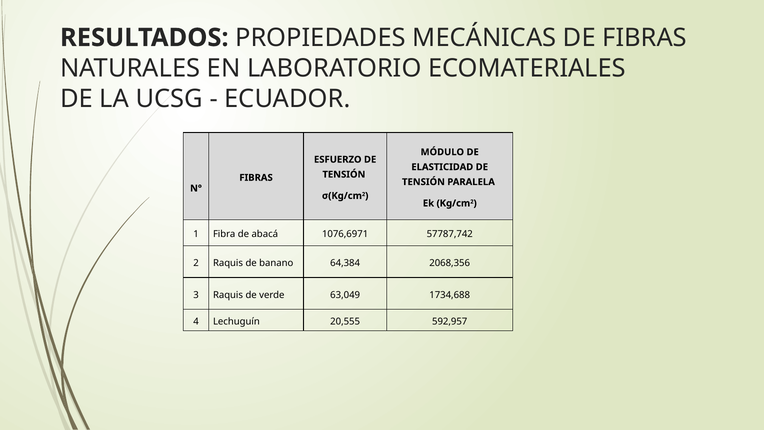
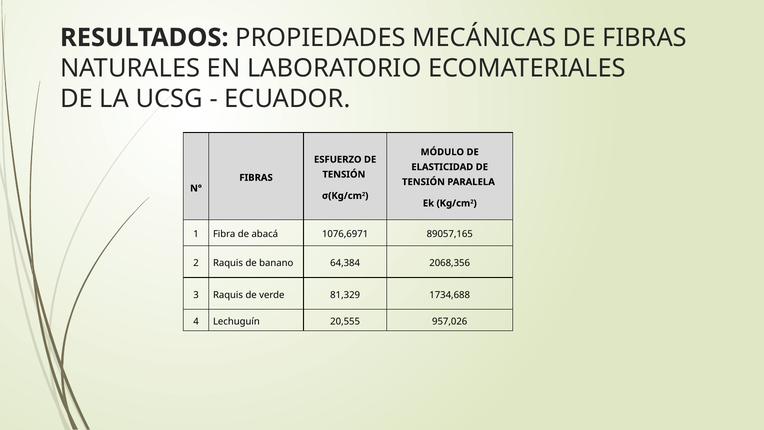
57787,742: 57787,742 -> 89057,165 (450, 234)
63,049: 63,049 -> 81,329 (345, 295)
592,957: 592,957 -> 957,026 (450, 321)
